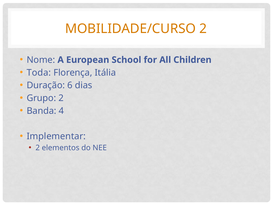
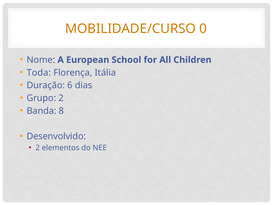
MOBILIDADE/CURSO 2: 2 -> 0 (203, 29)
4: 4 -> 8 (61, 111)
Implementar: Implementar -> Desenvolvido (56, 136)
